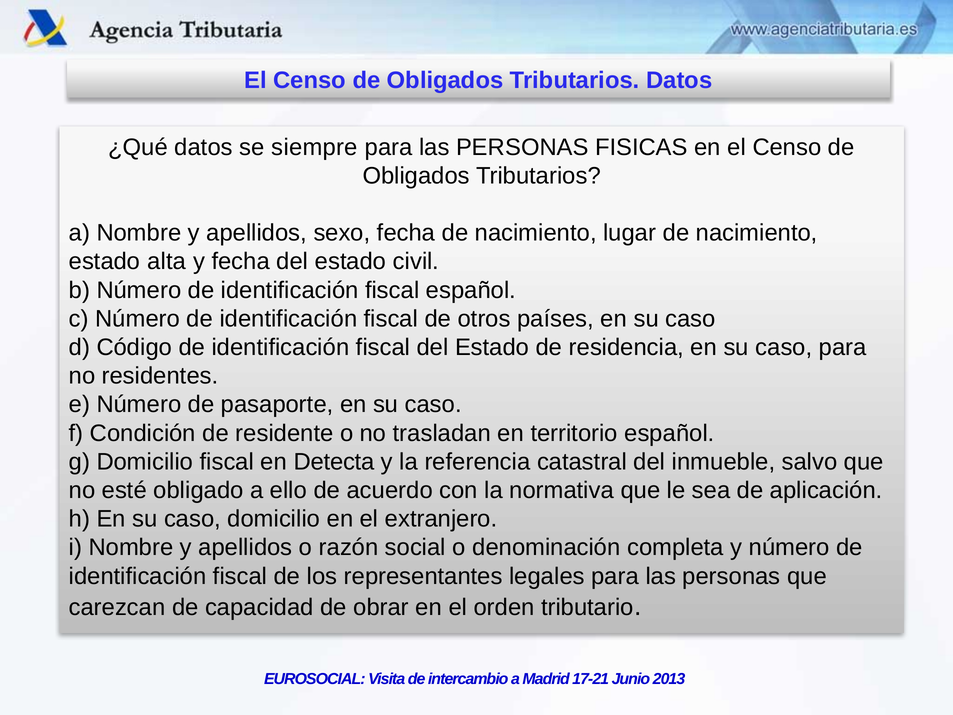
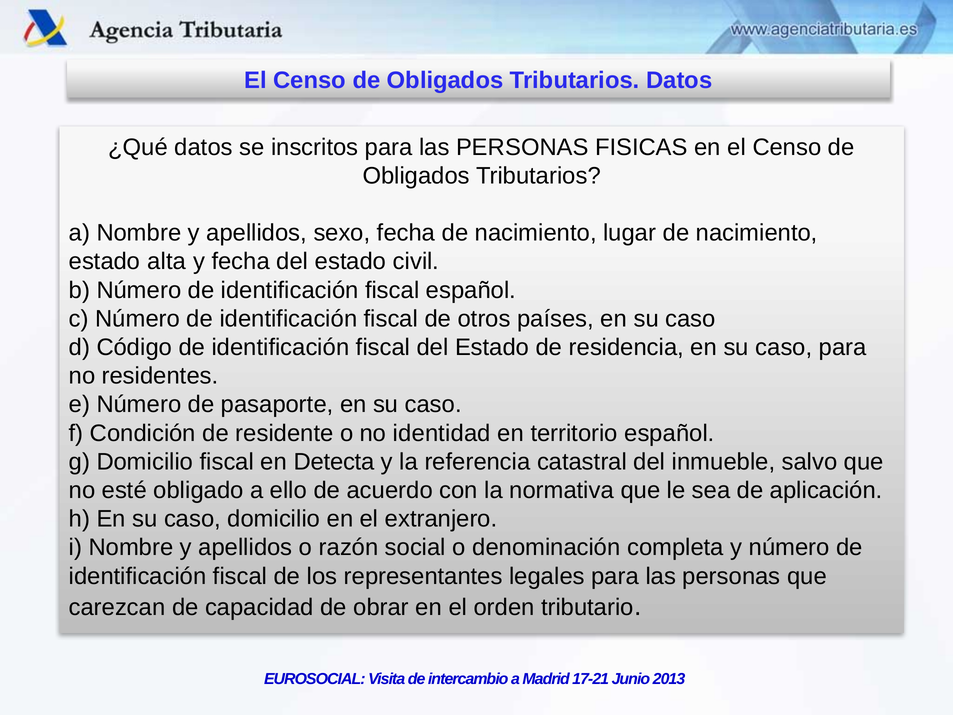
siempre: siempre -> inscritos (315, 147)
trasladan: trasladan -> identidad (442, 433)
